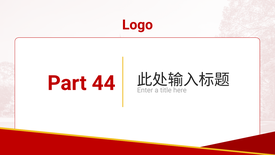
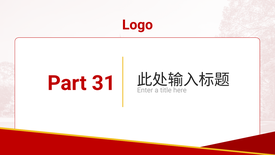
44: 44 -> 31 (104, 83)
